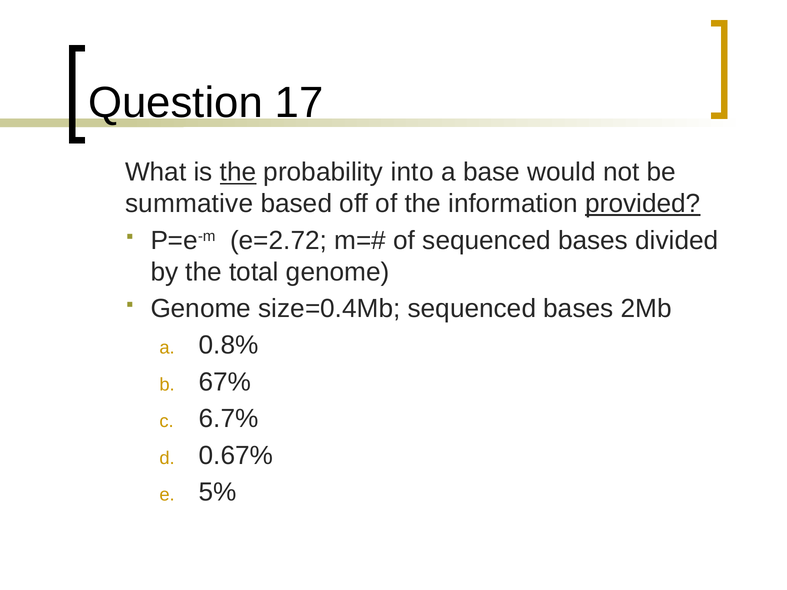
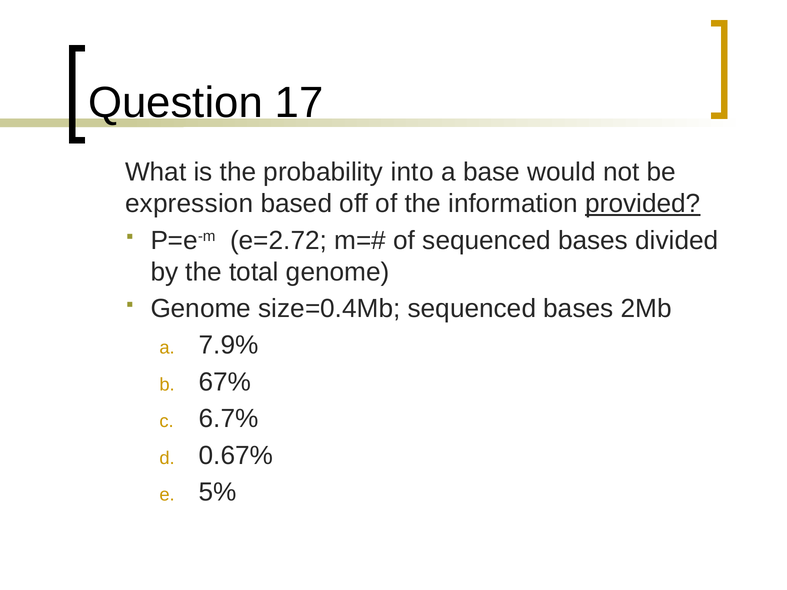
the underline: present -> none (238, 172)
summative: summative -> expression (189, 204)
0.8%: 0.8% -> 7.9% (229, 345)
